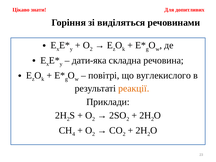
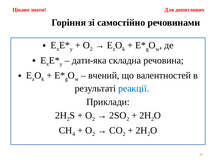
виділяться: виділяться -> самостійно (121, 23)
повітрі: повітрі -> вчений (104, 75)
вуглекислого: вуглекислого -> валентностей (164, 75)
реакції colour: orange -> blue (134, 88)
